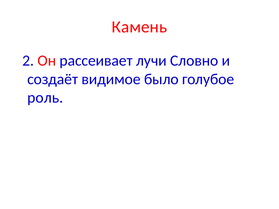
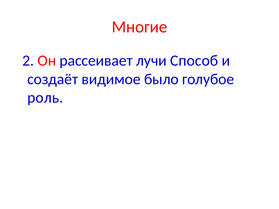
Камень: Камень -> Многие (140, 27)
Словно: Словно -> Способ (194, 61)
